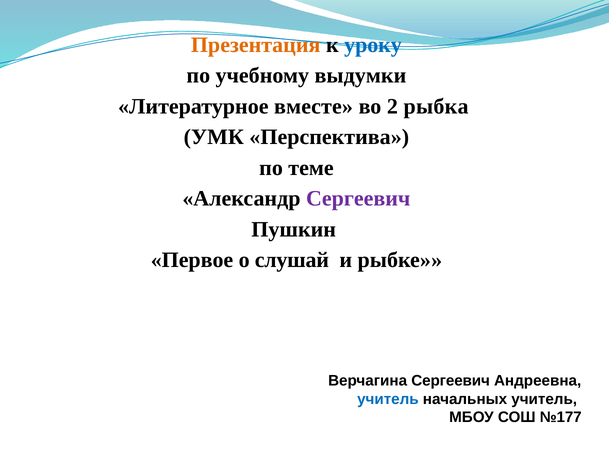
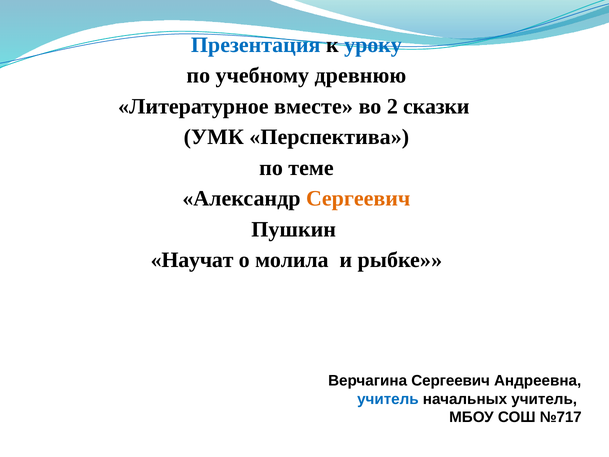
Презентация colour: orange -> blue (256, 45)
выдумки: выдумки -> древнюю (360, 75)
рыбка: рыбка -> сказки (436, 106)
Сергеевич colour: purple -> orange (358, 199)
Первое: Первое -> Научат (192, 260)
слушай: слушай -> молила (292, 260)
№177: №177 -> №717 (561, 417)
